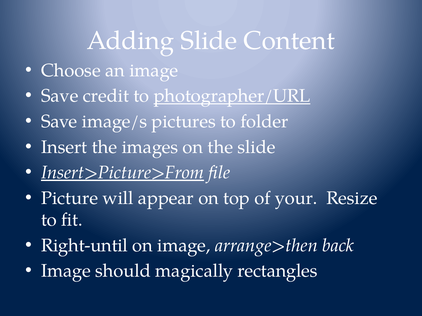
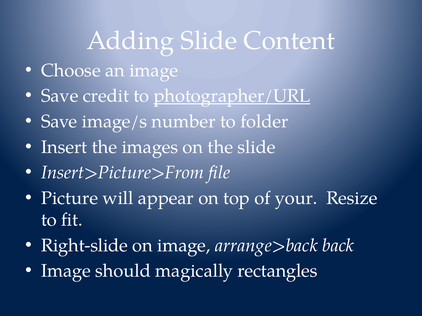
pictures: pictures -> number (184, 122)
Insert>Picture>From underline: present -> none (123, 173)
Right-until: Right-until -> Right-slide (85, 246)
arrange>then: arrange>then -> arrange>back (266, 246)
